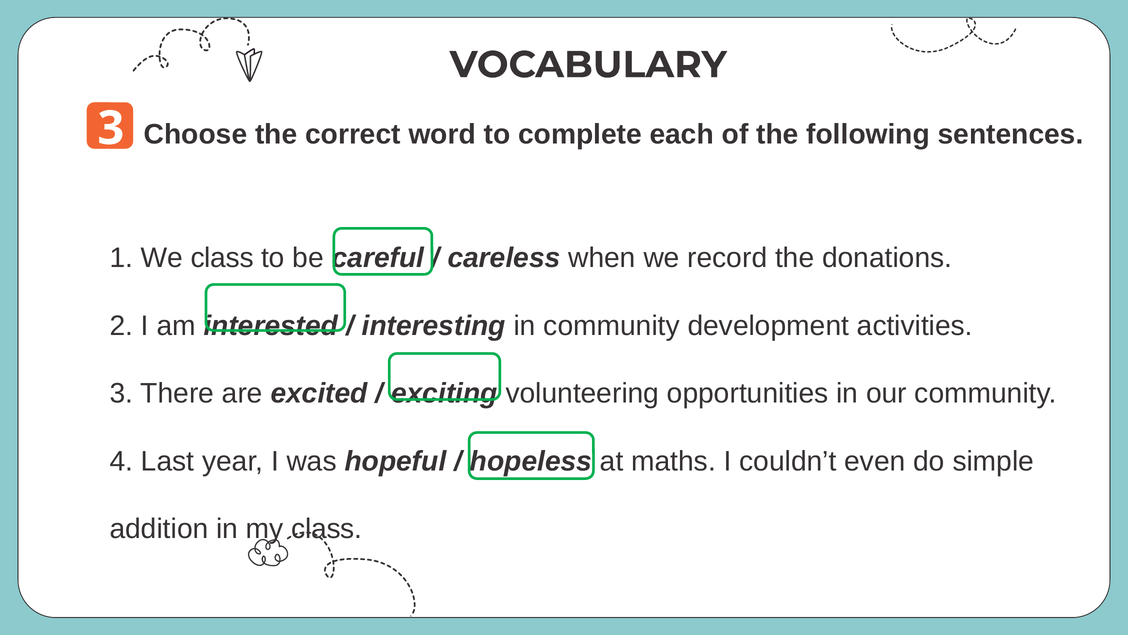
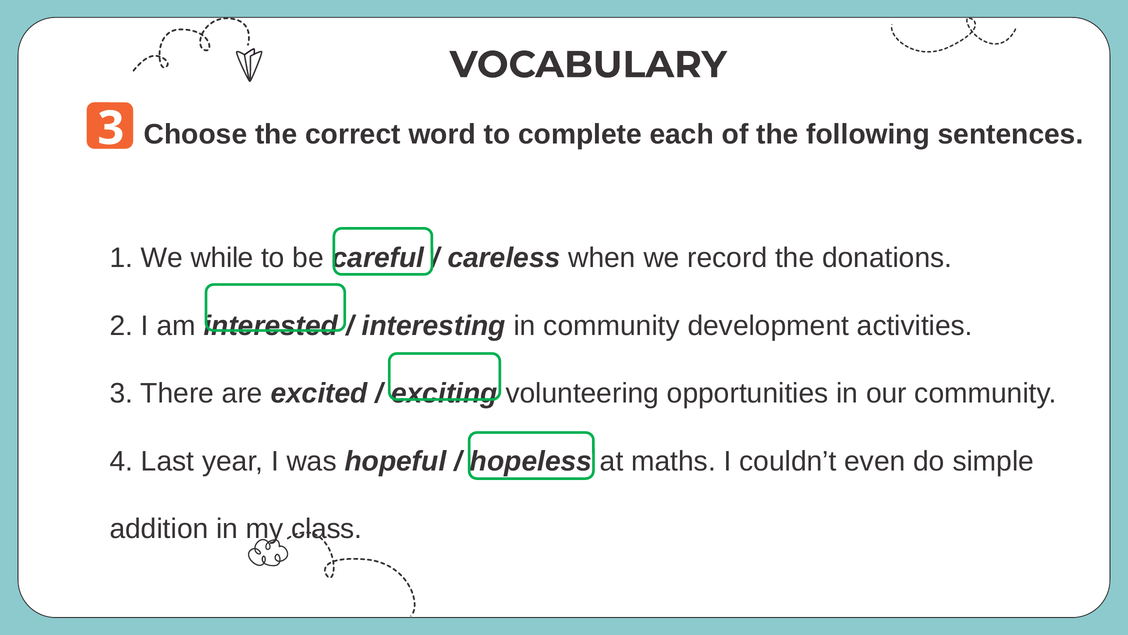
We class: class -> while (222, 258)
